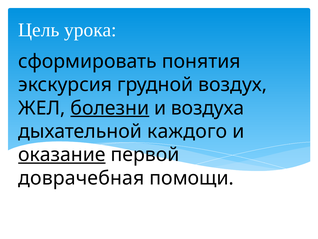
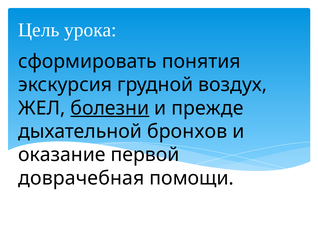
воздуха: воздуха -> прежде (207, 108)
каждого: каждого -> бронхов (187, 131)
оказание underline: present -> none (62, 154)
